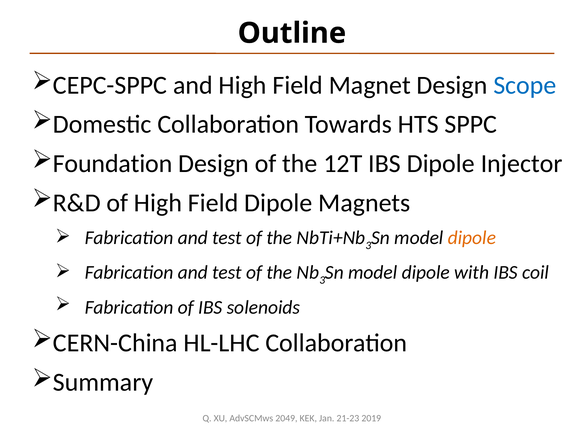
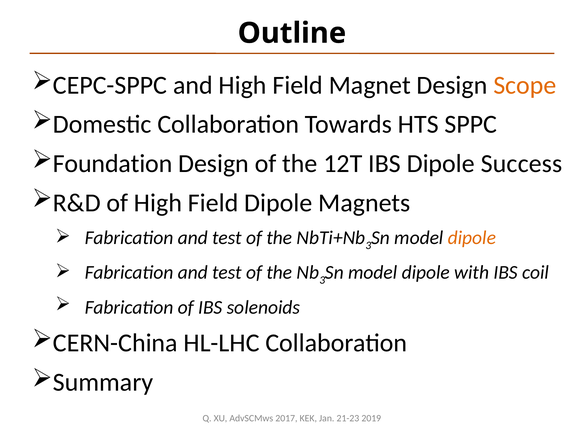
Scope colour: blue -> orange (525, 85)
Injector: Injector -> Success (522, 164)
2049: 2049 -> 2017 (286, 418)
